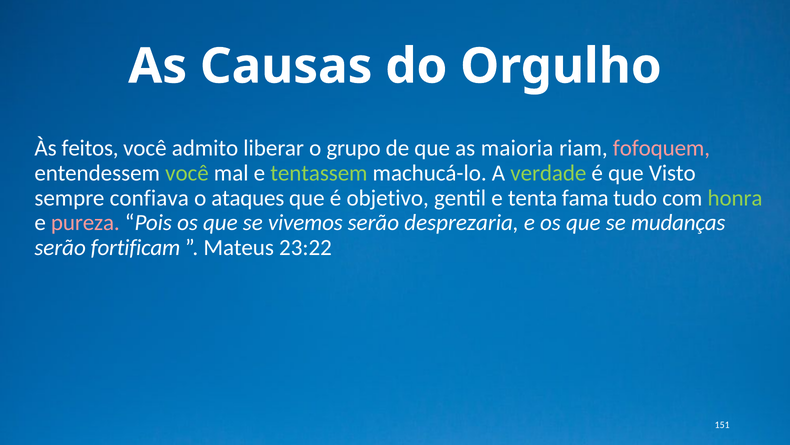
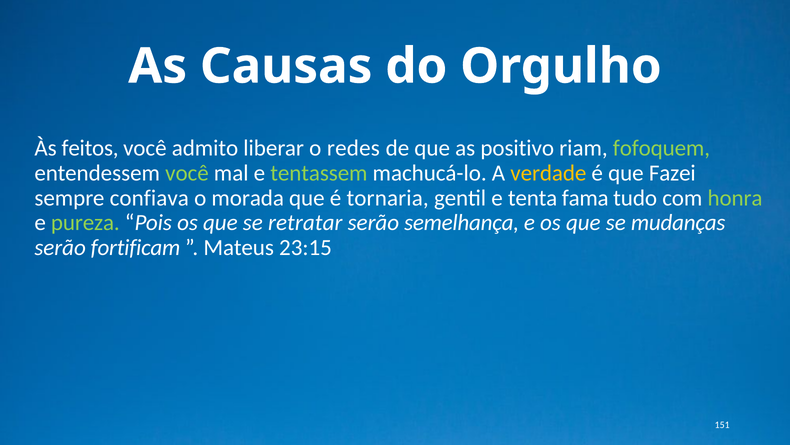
grupo: grupo -> redes (353, 148)
maioria: maioria -> positivo (517, 148)
fofoquem colour: pink -> light green (661, 148)
verdade colour: light green -> yellow (548, 173)
Visto: Visto -> Fazei (672, 173)
ataques: ataques -> morada (248, 198)
objetivo: objetivo -> tornaria (388, 198)
pureza colour: pink -> light green (85, 223)
vivemos: vivemos -> retratar (305, 223)
desprezaria: desprezaria -> semelhança (462, 223)
23:22: 23:22 -> 23:15 (306, 247)
